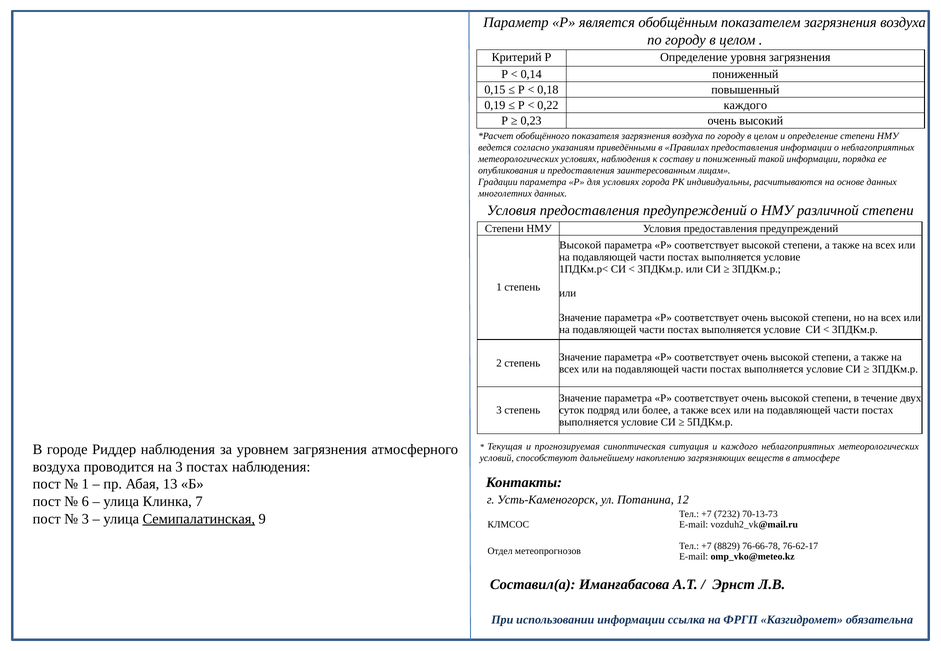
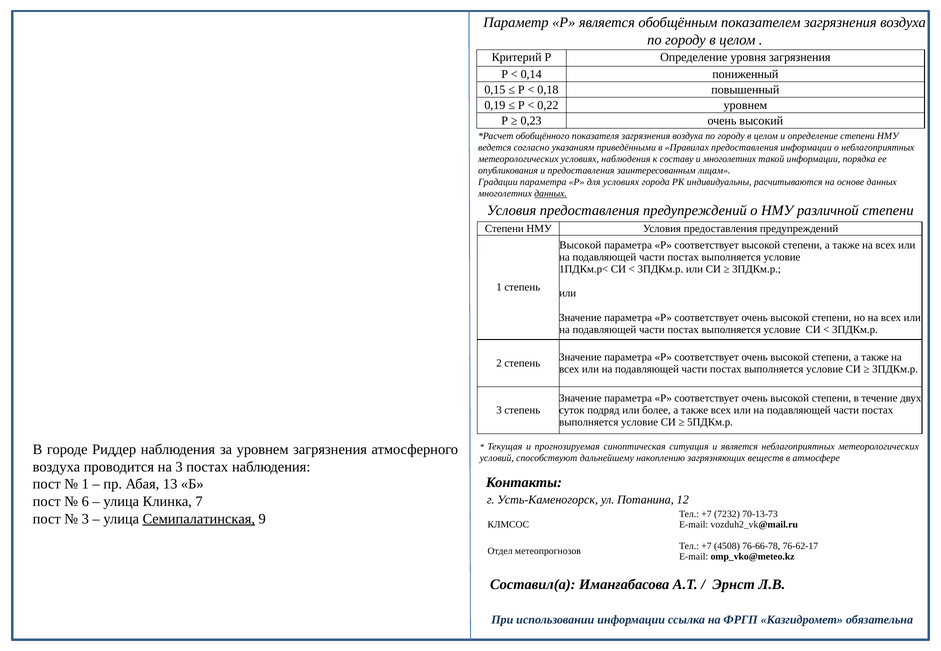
0,22 каждого: каждого -> уровнем (745, 105)
и пониженный: пониженный -> многолетних (730, 159)
данных underline: none -> present (551, 194)
и каждого: каждого -> является (739, 447)
8829: 8829 -> 4508 (727, 546)
